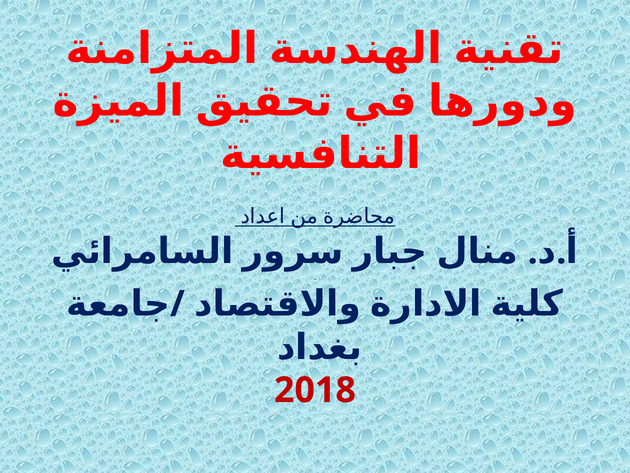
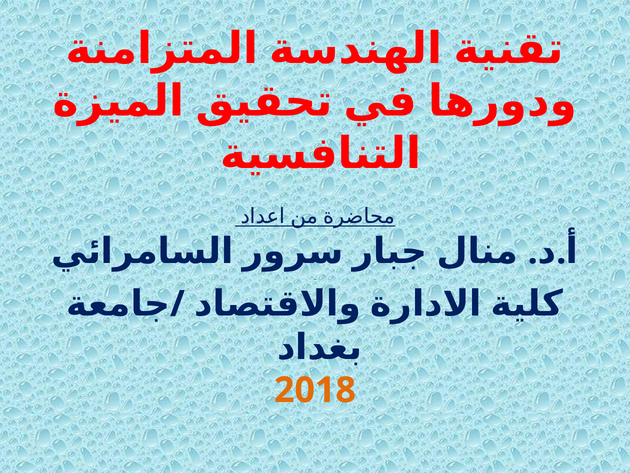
2018 colour: red -> orange (315, 390)
